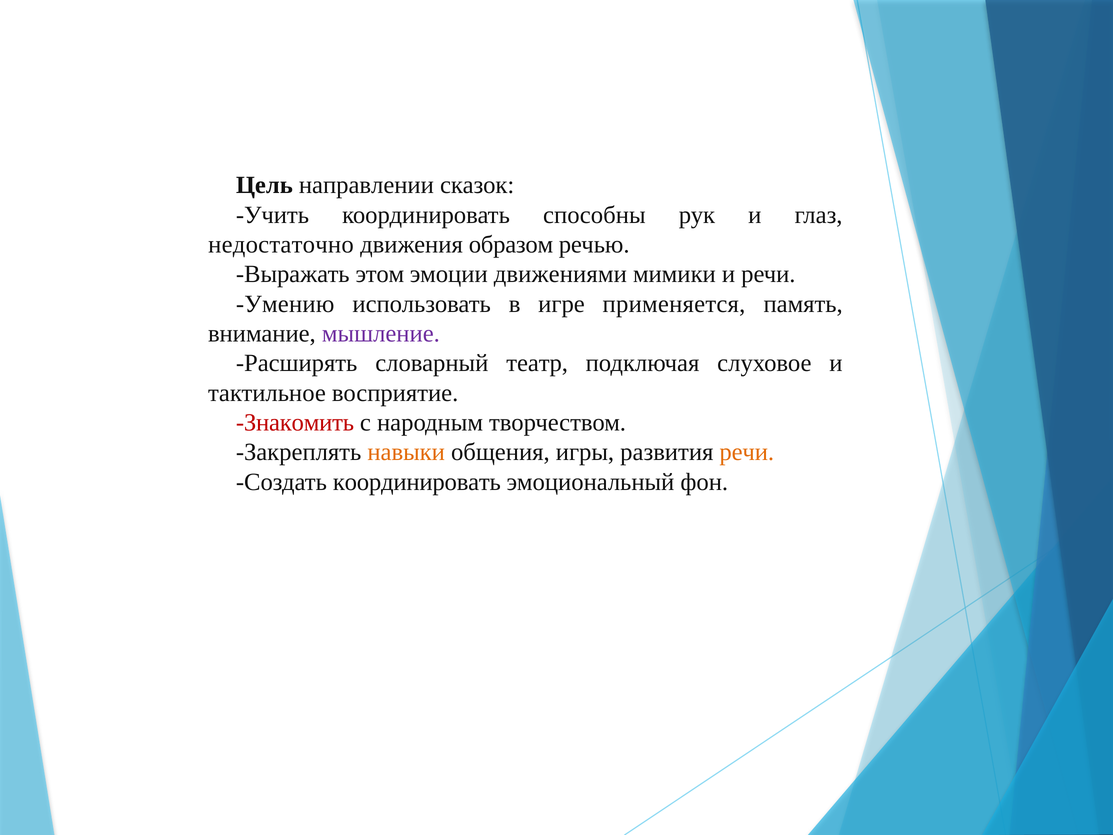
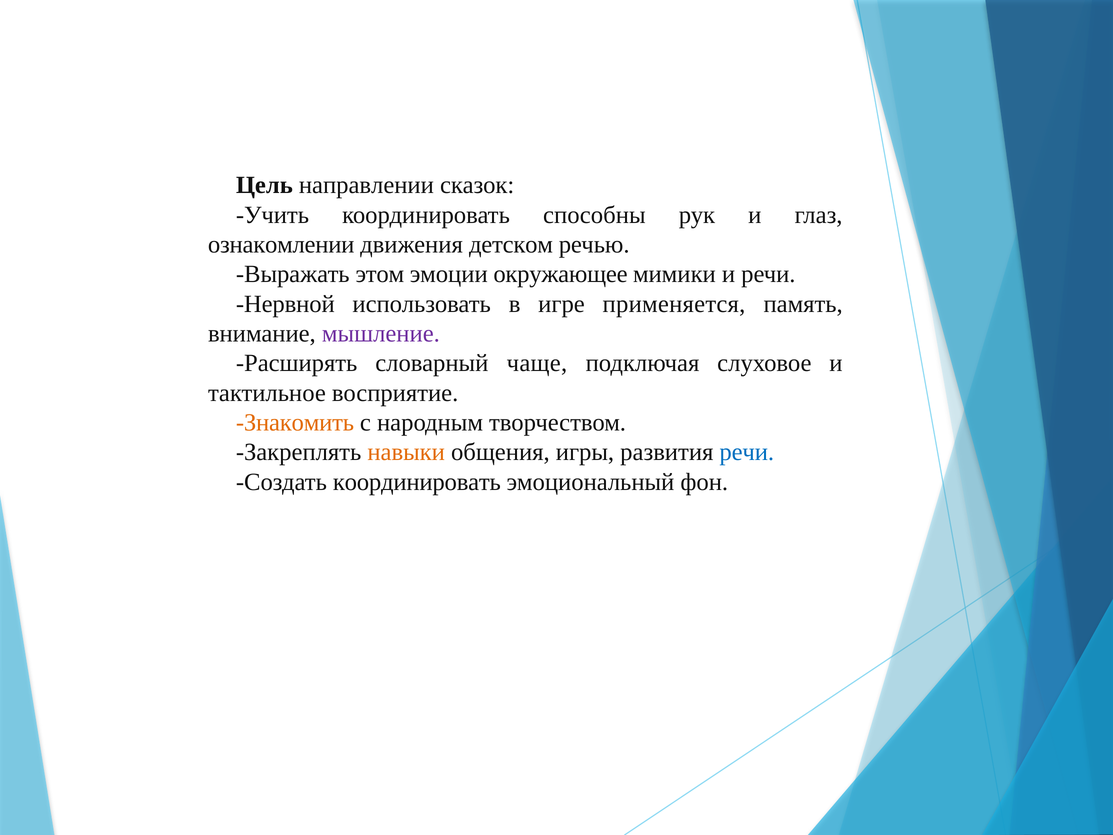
недостаточно: недостаточно -> ознакомлении (281, 245)
образом: образом -> детском (511, 245)
движениями: движениями -> окружающее (560, 274)
Умению: Умению -> Нервной (285, 304)
театр: театр -> чаще (537, 363)
Знакомить colour: red -> orange (295, 423)
речи colour: orange -> blue (747, 452)
